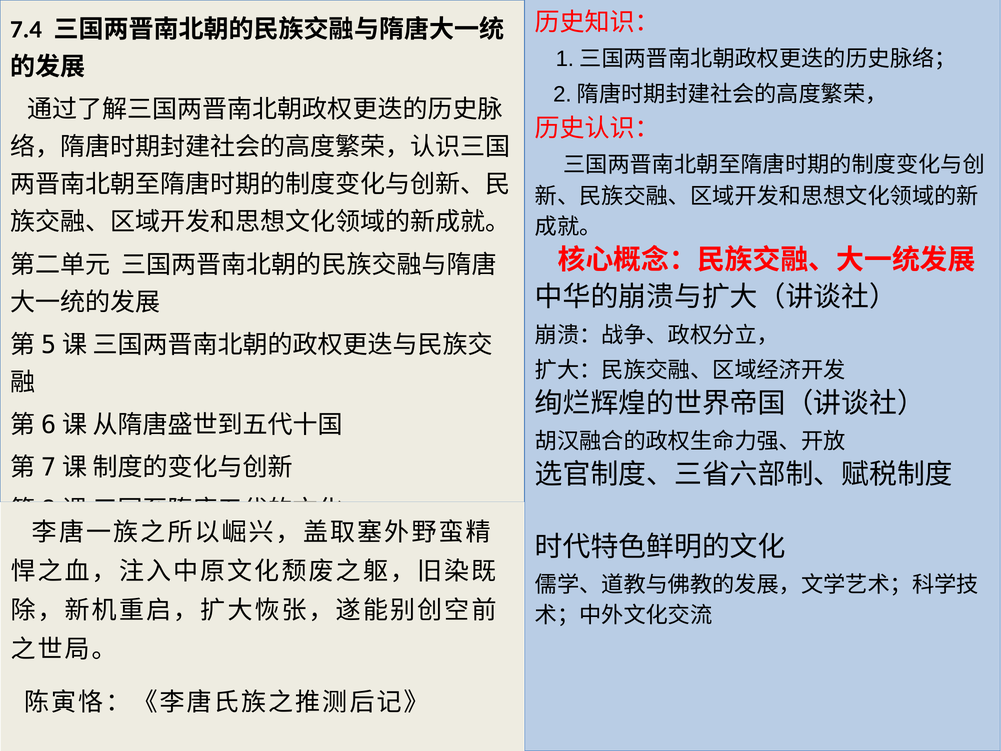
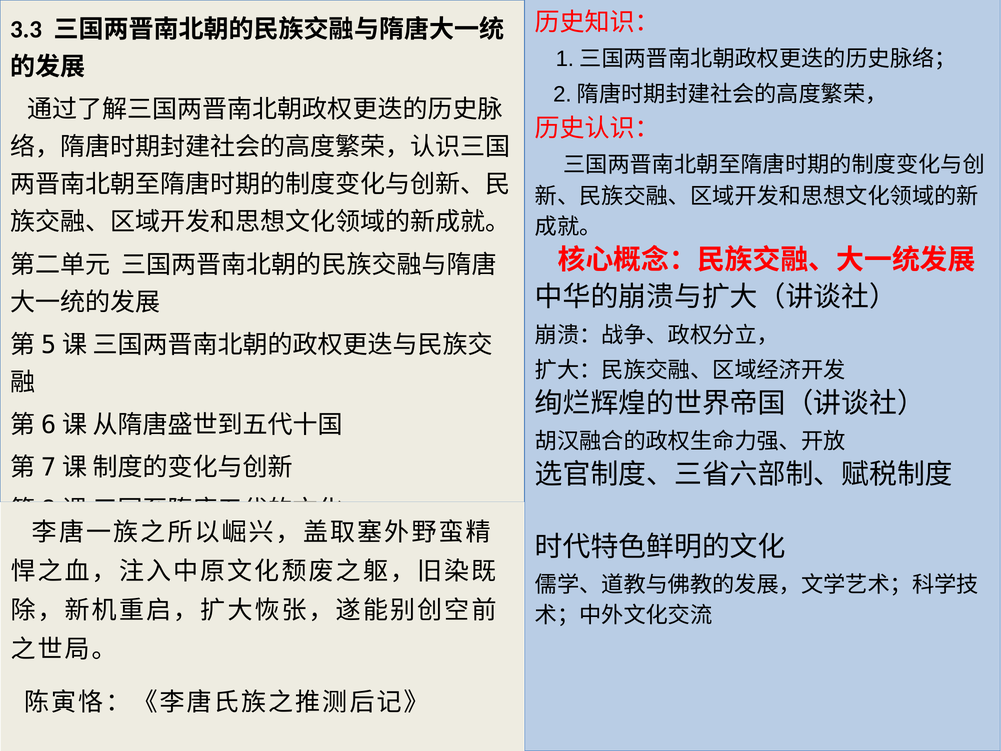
7.4: 7.4 -> 3.3 (26, 29)
